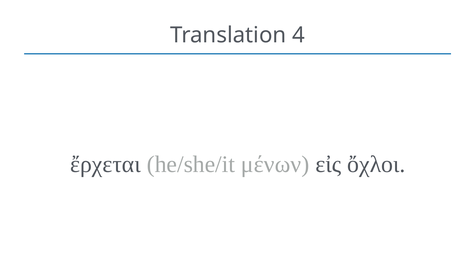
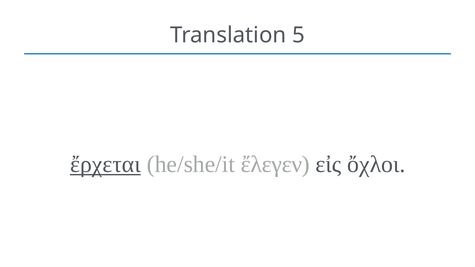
4: 4 -> 5 (298, 35)
ἔρχεται underline: none -> present (105, 165)
μένων: μένων -> ἔλεγεν (275, 165)
